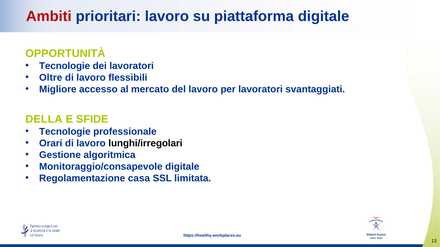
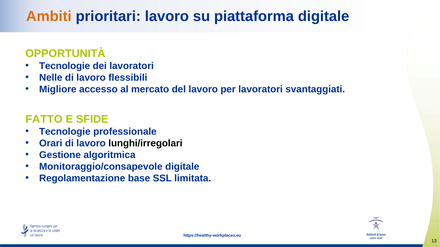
Ambiti colour: red -> orange (49, 16)
Oltre: Oltre -> Nelle (51, 78)
DELLA: DELLA -> FATTO (44, 119)
casa: casa -> base (139, 179)
